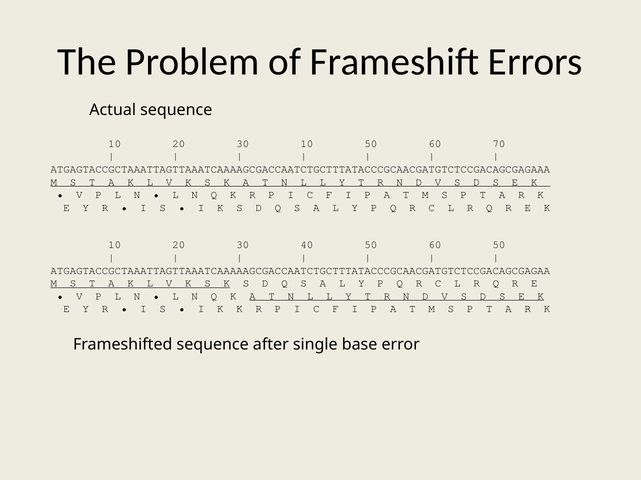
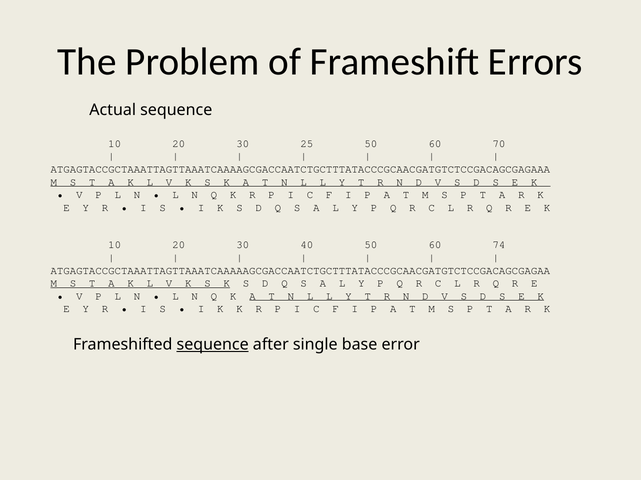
30 10: 10 -> 25 (307, 144)
60 50: 50 -> 74 (499, 245)
sequence underline: none -> present (213, 345)
